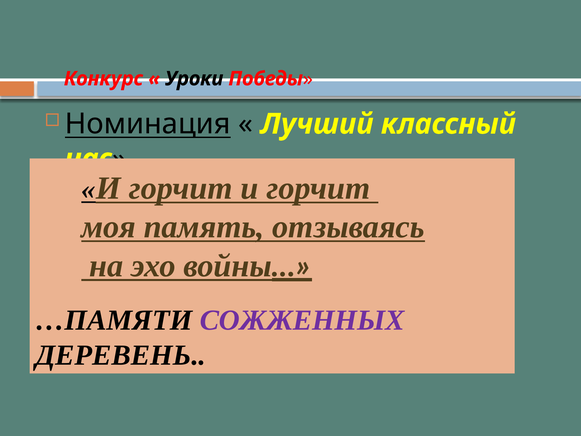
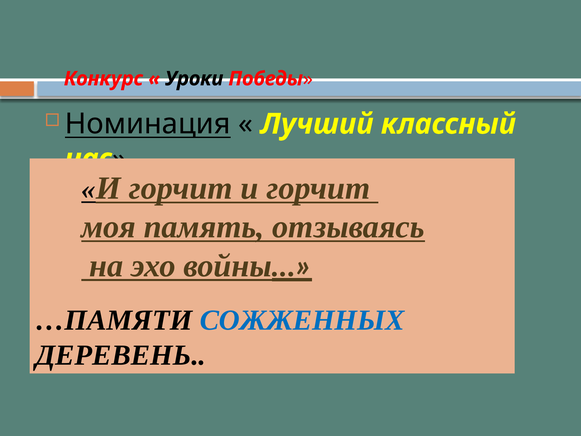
СОЖЖЕННЫХ colour: purple -> blue (302, 320)
